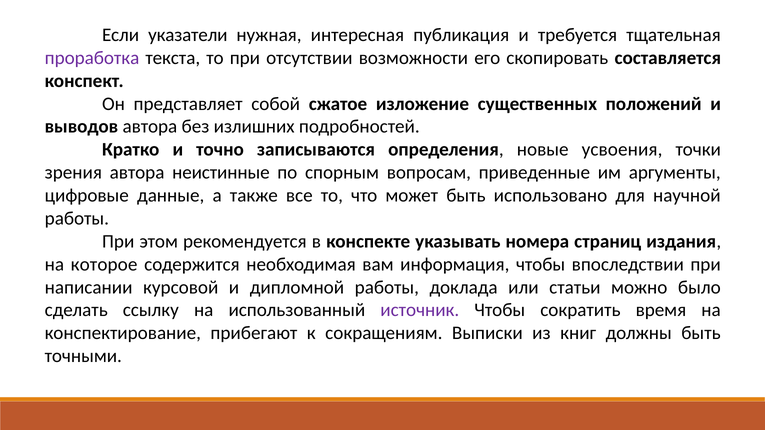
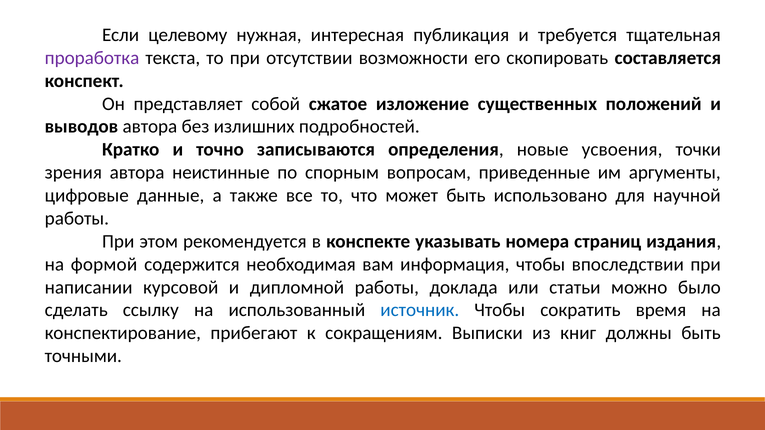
указатели: указатели -> целевому (188, 35)
которое: которое -> формой (104, 264)
источник colour: purple -> blue (420, 310)
